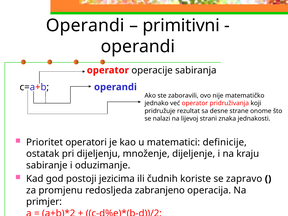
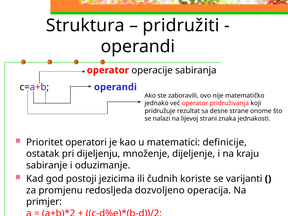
Operandi: Operandi -> Struktura (85, 25)
primitivni: primitivni -> pridružiti (181, 25)
zapravo: zapravo -> varijanti (244, 179)
zabranjeno: zabranjeno -> dozvoljeno (160, 190)
